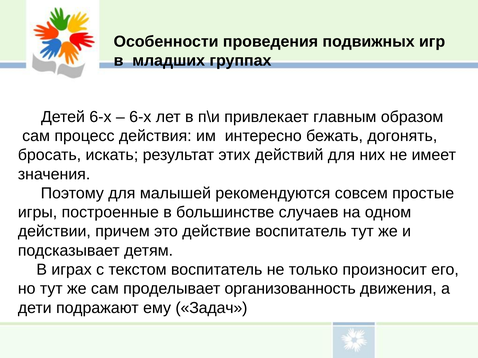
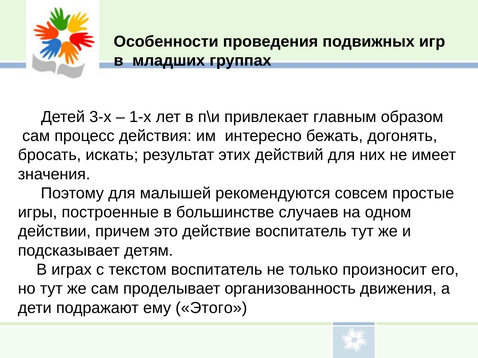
Детей 6-х: 6-х -> 3-х (100, 117)
6-х: 6-х -> 1-х (140, 117)
Задач: Задач -> Этого (211, 308)
